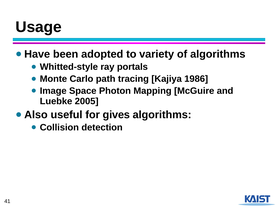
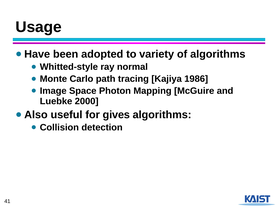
portals: portals -> normal (132, 67)
2005: 2005 -> 2000 (87, 101)
